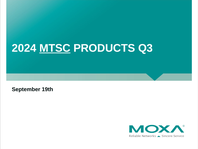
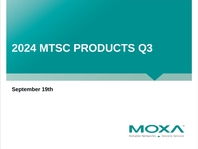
MTSC underline: present -> none (55, 48)
